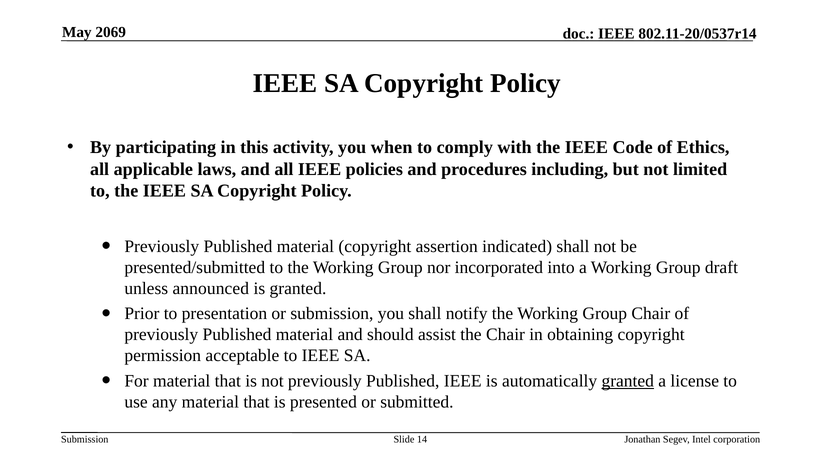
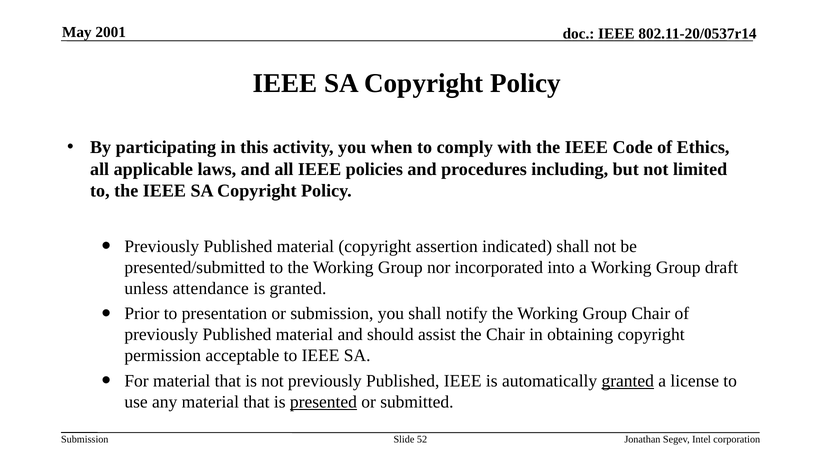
2069: 2069 -> 2001 (111, 32)
announced: announced -> attendance (211, 288)
presented underline: none -> present (323, 402)
14: 14 -> 52 (422, 439)
